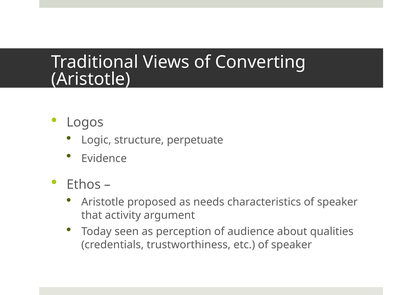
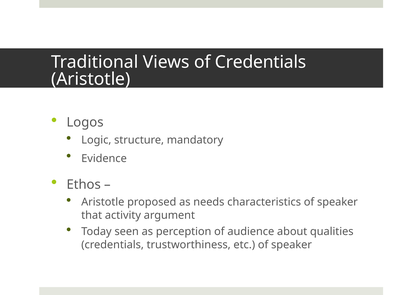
of Converting: Converting -> Credentials (261, 62)
perpetuate: perpetuate -> mandatory (195, 140)
